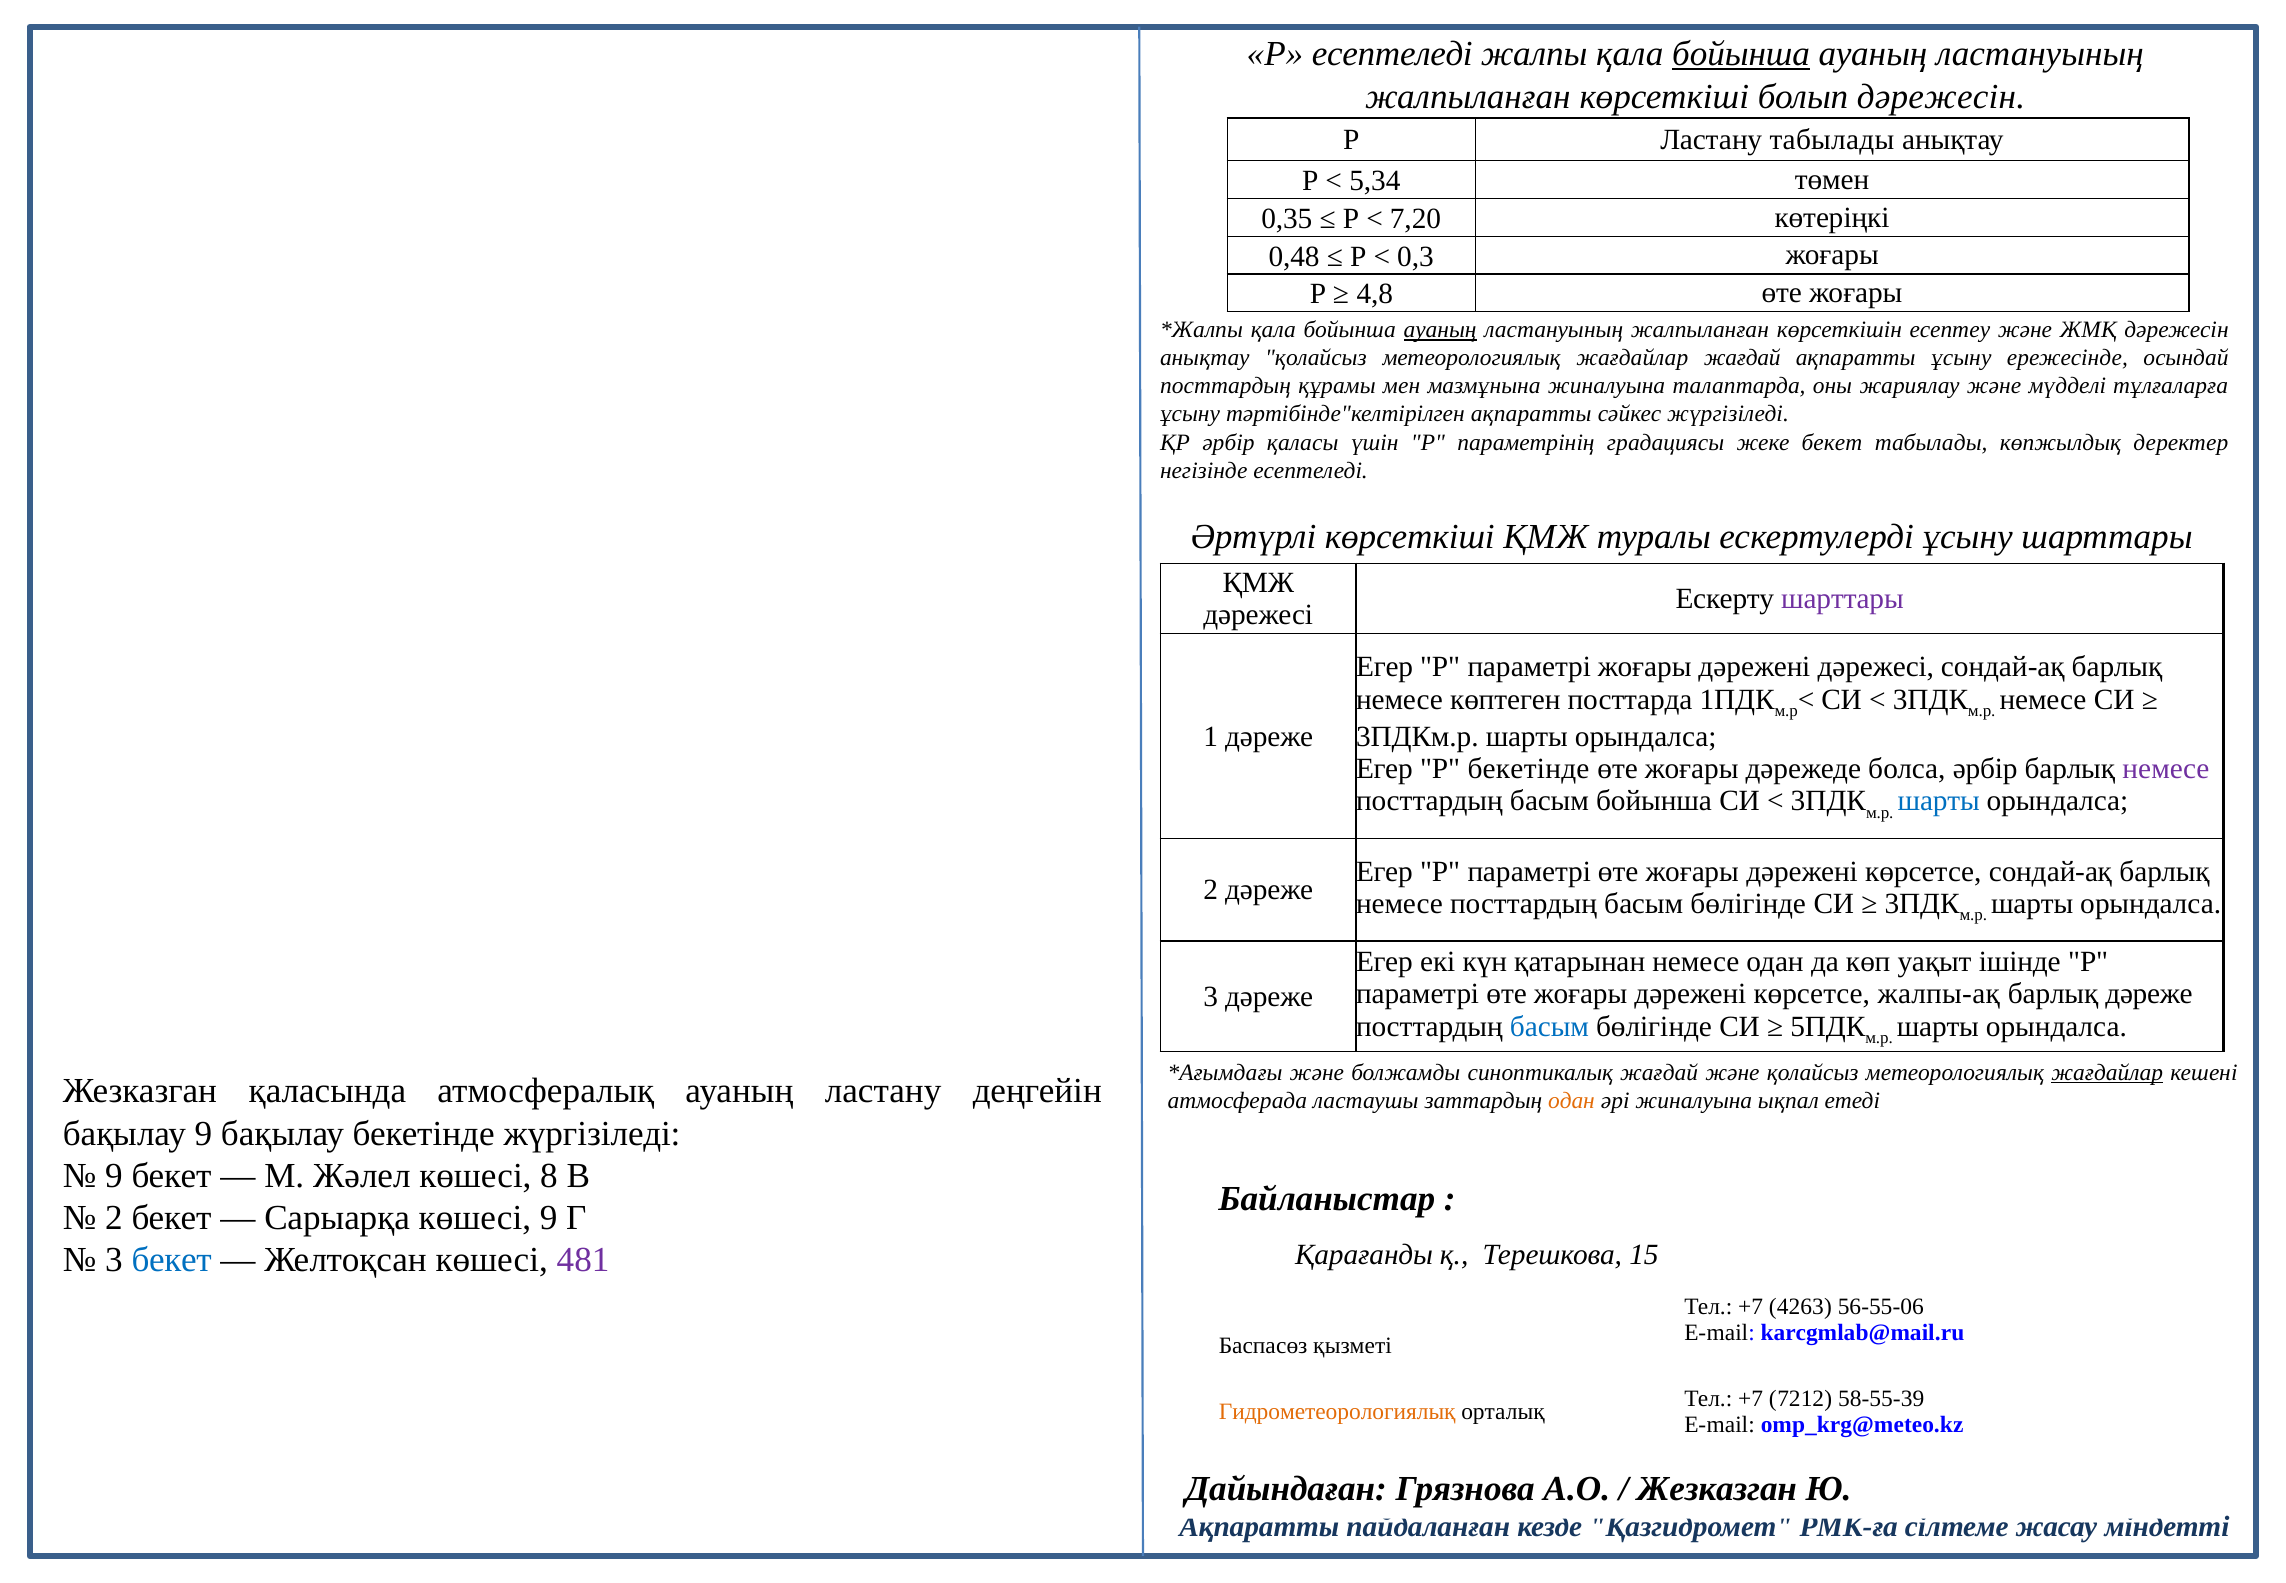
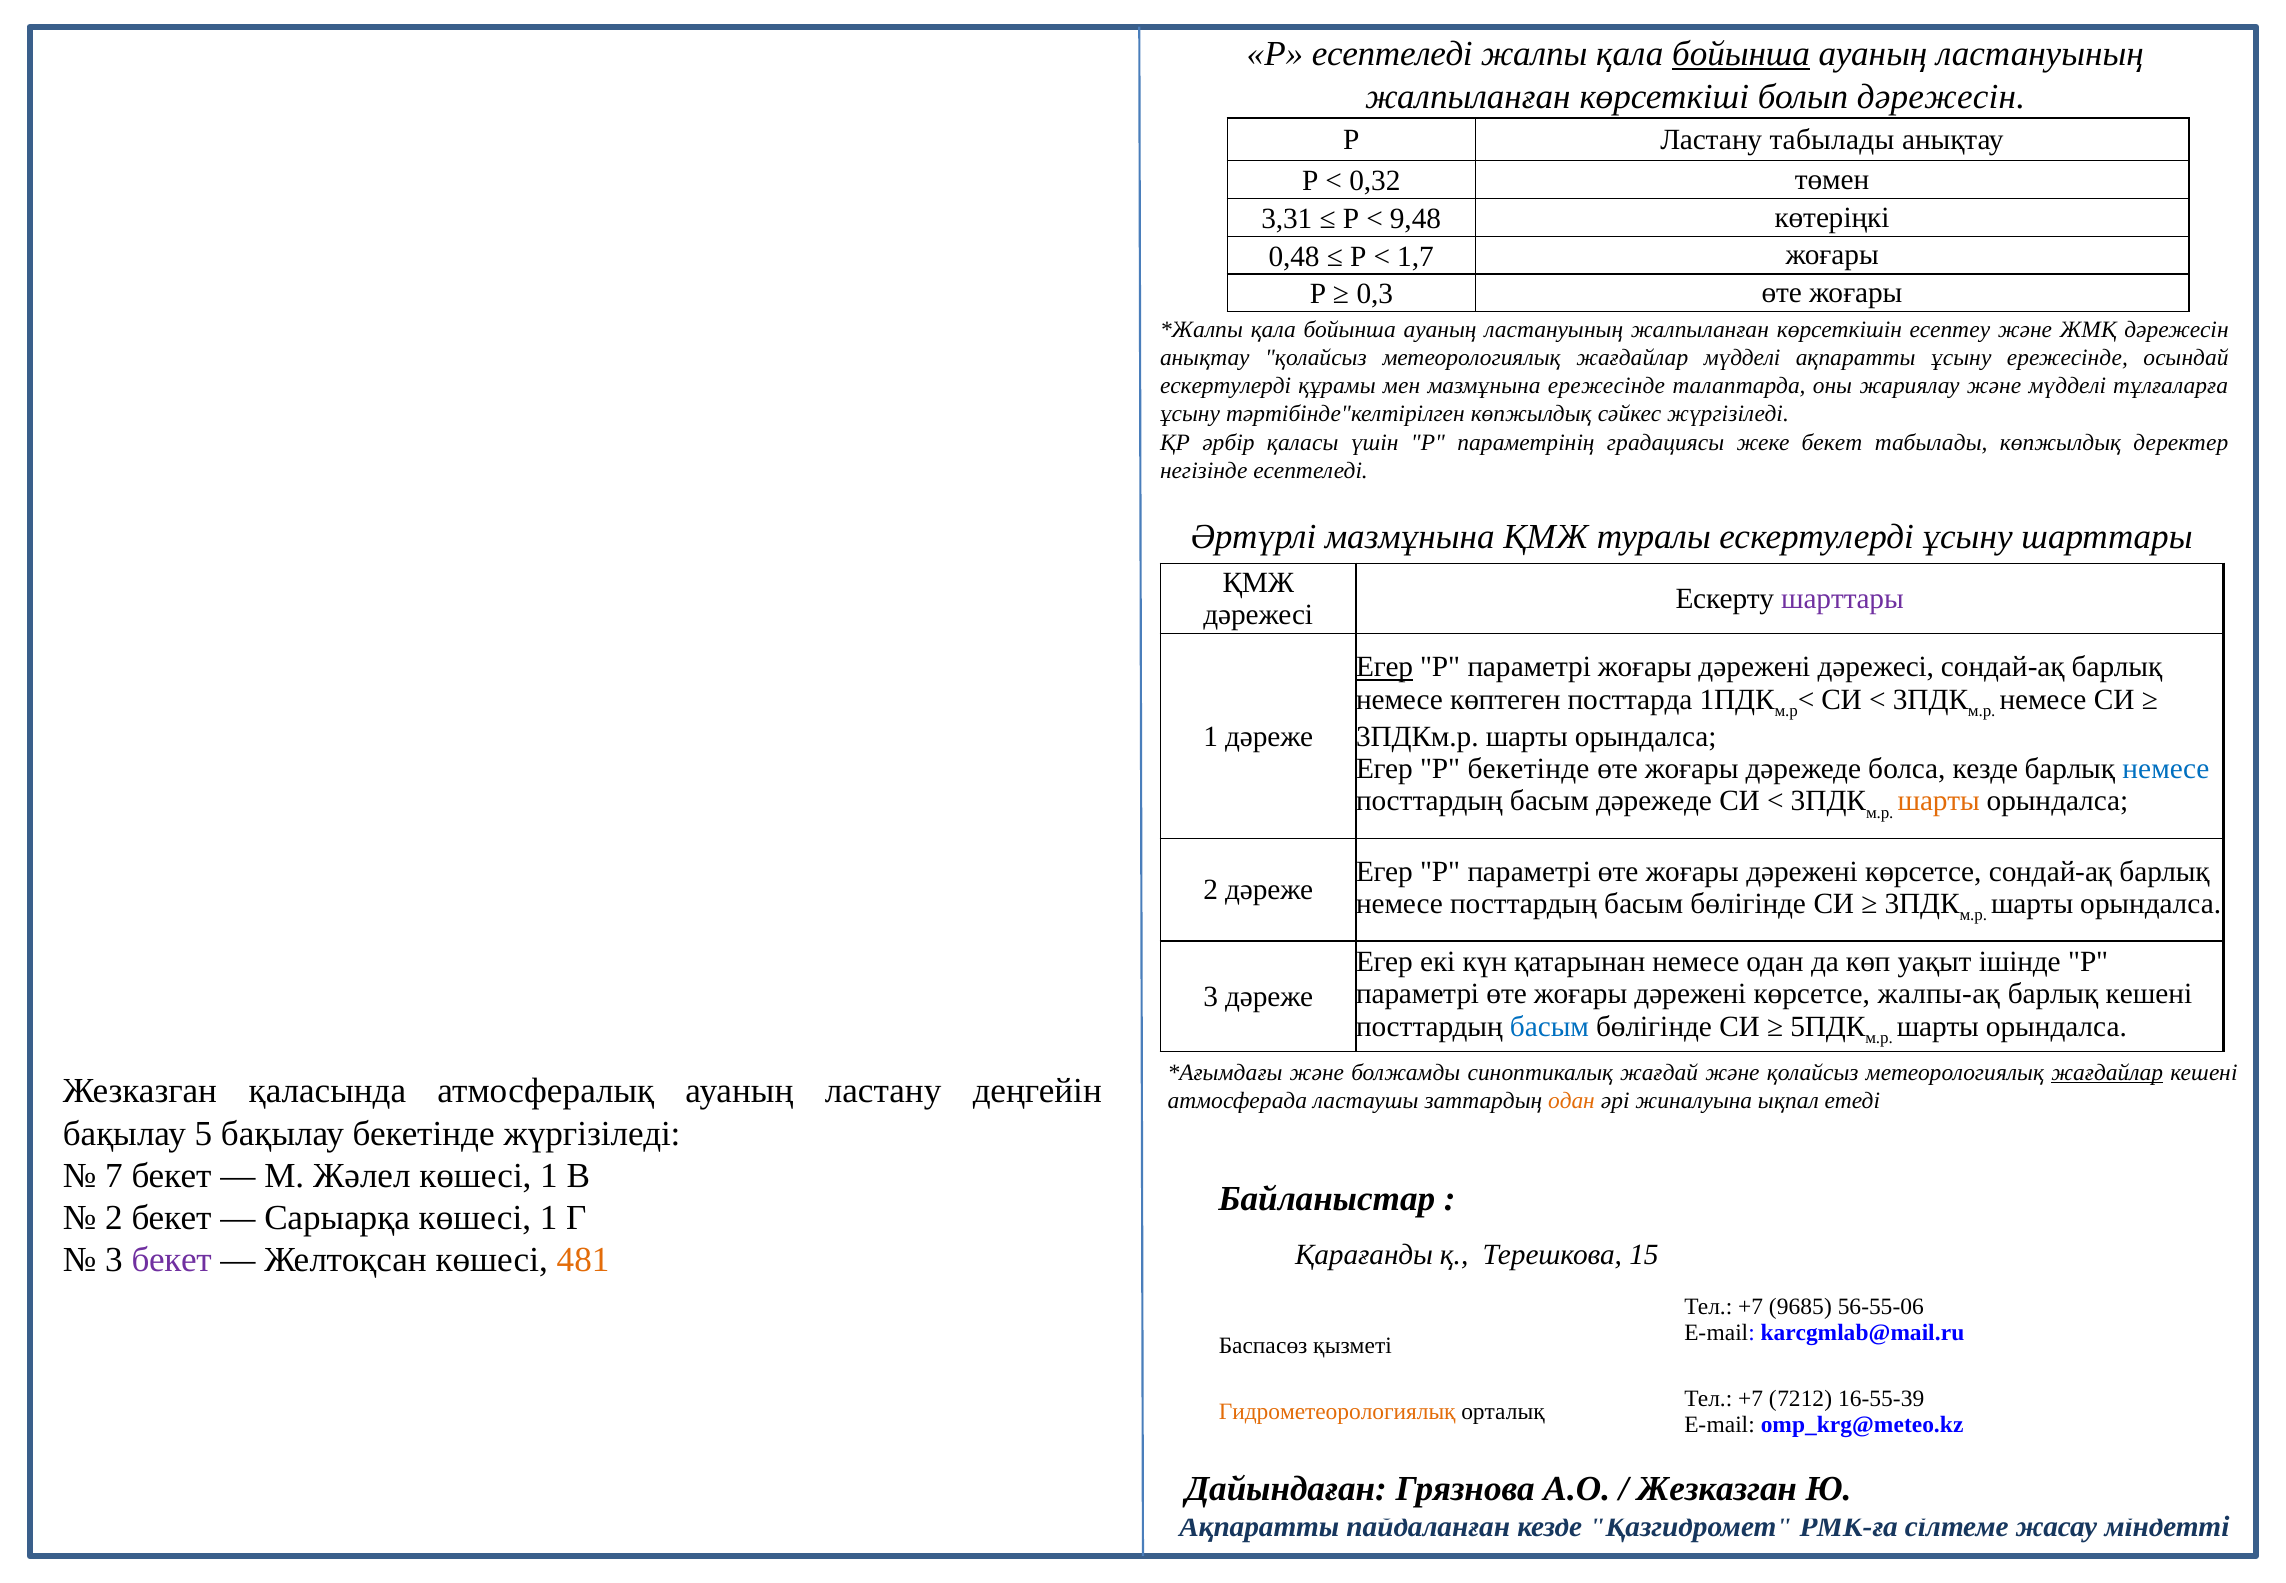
5,34: 5,34 -> 0,32 (1375, 181)
0,35: 0,35 -> 3,31 (1287, 219)
7,20: 7,20 -> 9,48 (1415, 219)
0,3: 0,3 -> 1,7 (1416, 256)
4,8: 4,8 -> 0,3 (1375, 294)
ауаның underline: present -> none (1440, 330)
жағдайлар жағдай: жағдай -> мүдделі (1742, 358)
посттардың: посттардың -> ескертулерді (1226, 386)
мазмұнына жиналуына: жиналуына -> ережесінде (1606, 386)
тәртібінде"келтірілген ақпаратты: ақпаратты -> көпжылдық (1531, 414)
Әртүрлі көрсеткіші: көрсеткіші -> мазмұнына (1410, 537)
Егер underline: none -> present (1385, 667)
болса әрбір: әрбір -> кезде (1985, 768)
немесе colour: purple -> blue (2166, 768)
басым бойынша: бойынша -> дәрежеде (1654, 801)
шарты colour: blue -> orange (1939, 801)
барлық дәреже: дәреже -> кешені (2149, 994)
бақылау 9: 9 -> 5 (203, 1133)
9: 9 -> 7 (114, 1175)
Жәлел көшесі 8: 8 -> 1 (549, 1175)
Сарыарқа көшесі 9: 9 -> 1 (549, 1218)
бекет colour: blue -> purple (172, 1260)
481 colour: purple -> orange (583, 1260)
4263: 4263 -> 9685 (1800, 1307)
58-55-39: 58-55-39 -> 16-55-39 (1881, 1398)
